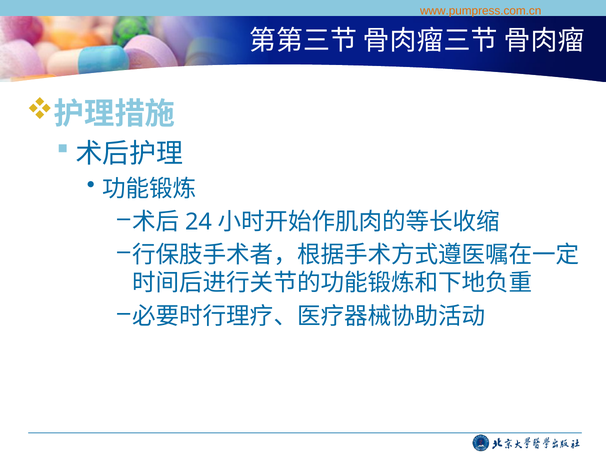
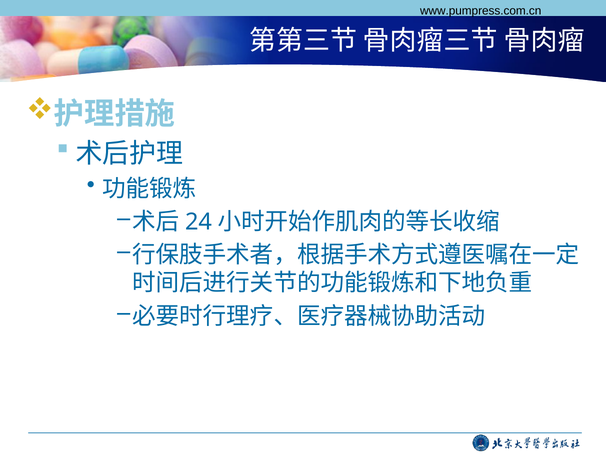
www.pumpress.com.cn colour: orange -> black (481, 11)
